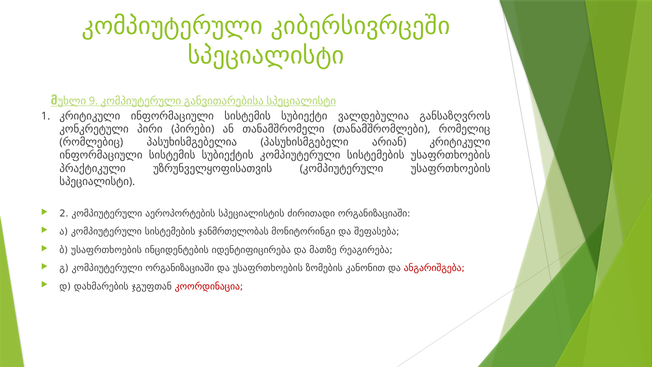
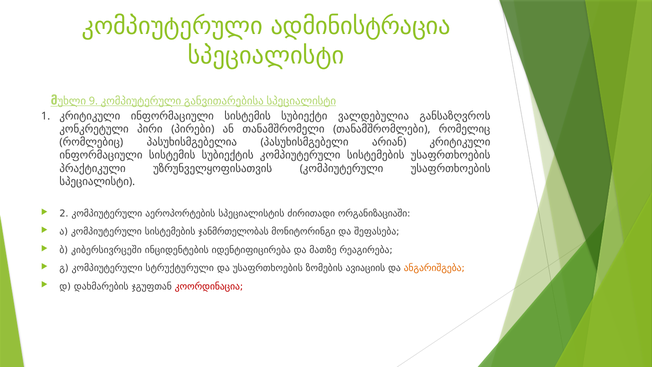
კიბერსივრცეში: კიბერსივრცეში -> ადმინისტრაცია (361, 26)
ბ უსაფრთხოების: უსაფრთხოების -> კიბერსივრცეში (106, 250)
კომპიუტერული ორგანიზაციაში: ორგანიზაციაში -> სტრუქტურული (180, 268)
კანონით: კანონით -> ავიაციის (365, 268)
ანგარიშგება colour: red -> orange (434, 268)
